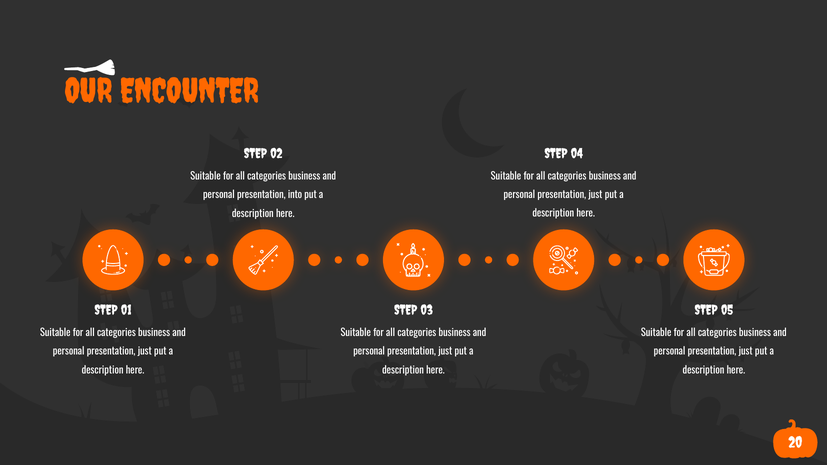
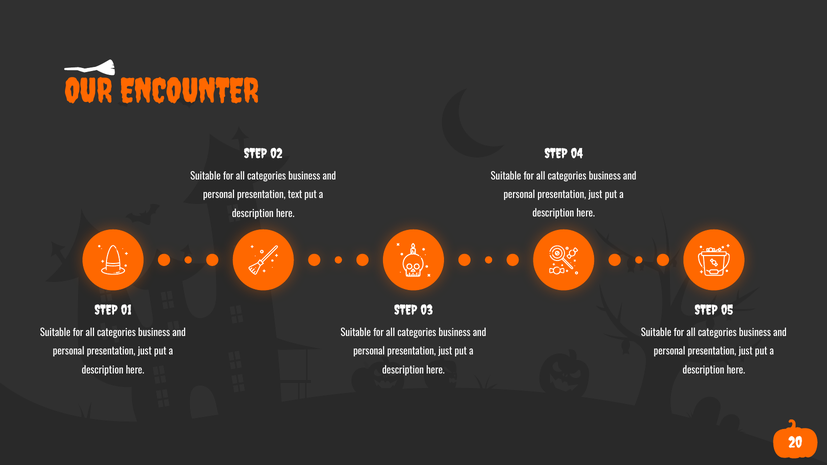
into: into -> text (295, 195)
